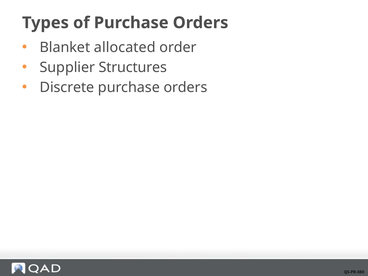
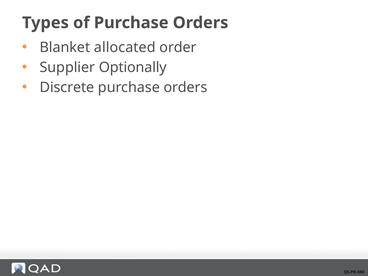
Structures: Structures -> Optionally (133, 67)
